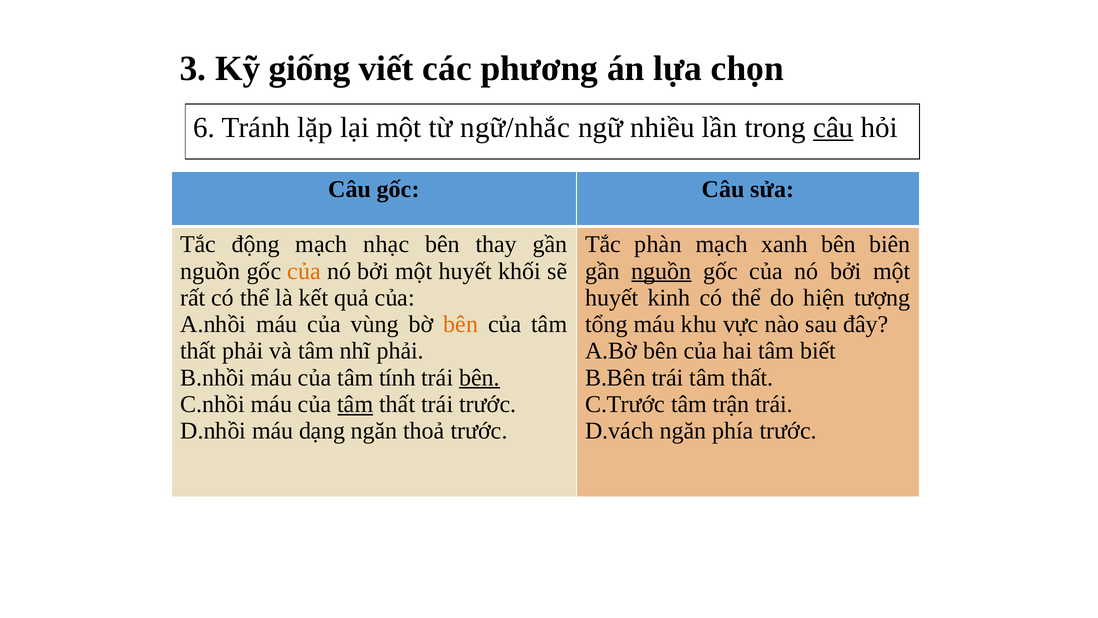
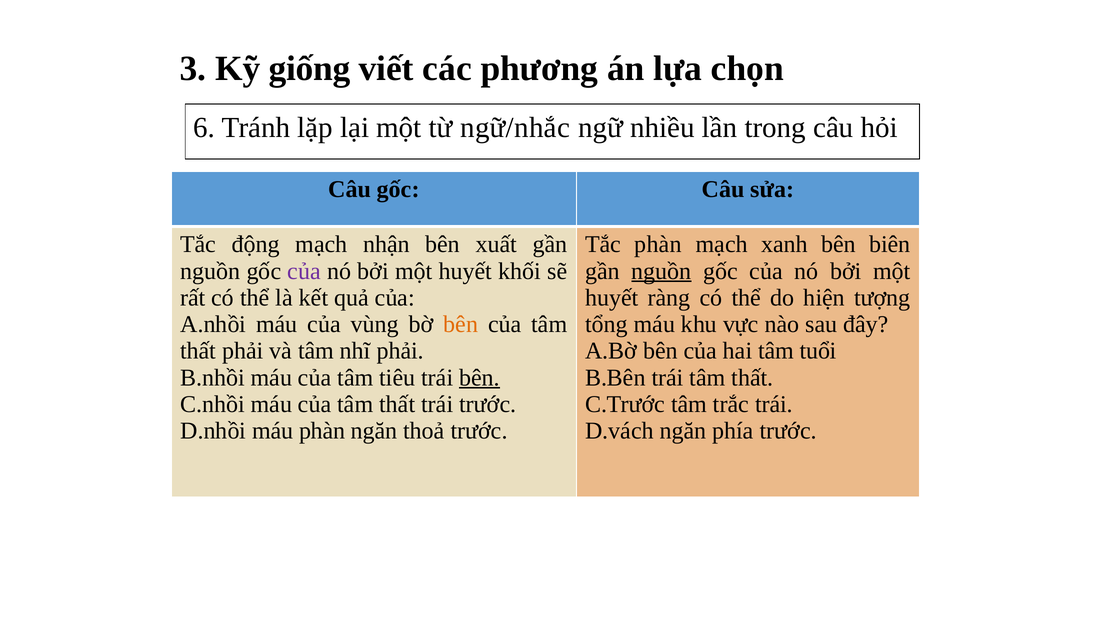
câu underline: present -> none (833, 128)
nhạc: nhạc -> nhận (386, 244)
thay: thay -> xuất (496, 244)
của colour: orange -> purple (304, 271)
kinh: kinh -> ràng (669, 298)
biết: biết -> tuổi (818, 351)
tính: tính -> tiêu (397, 377)
tâm underline: present -> none (355, 404)
trận: trận -> trắc (731, 404)
máu dạng: dạng -> phàn (322, 431)
